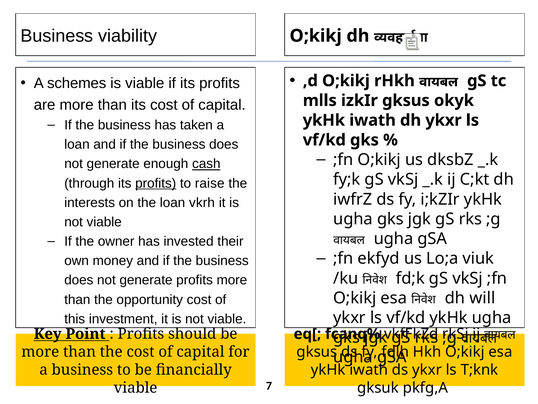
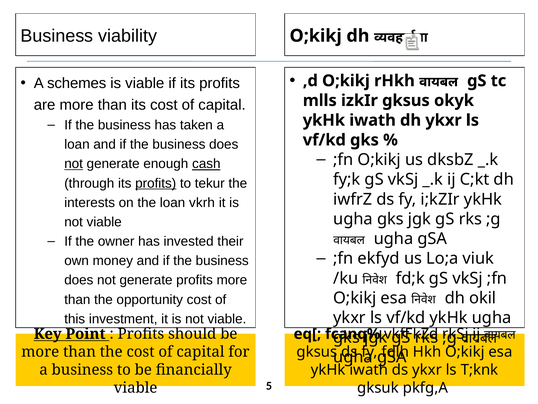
not underline: none -> present (74, 164)
raise: raise -> tekur (210, 183)
will: will -> okil (483, 298)
7: 7 -> 5 (269, 385)
